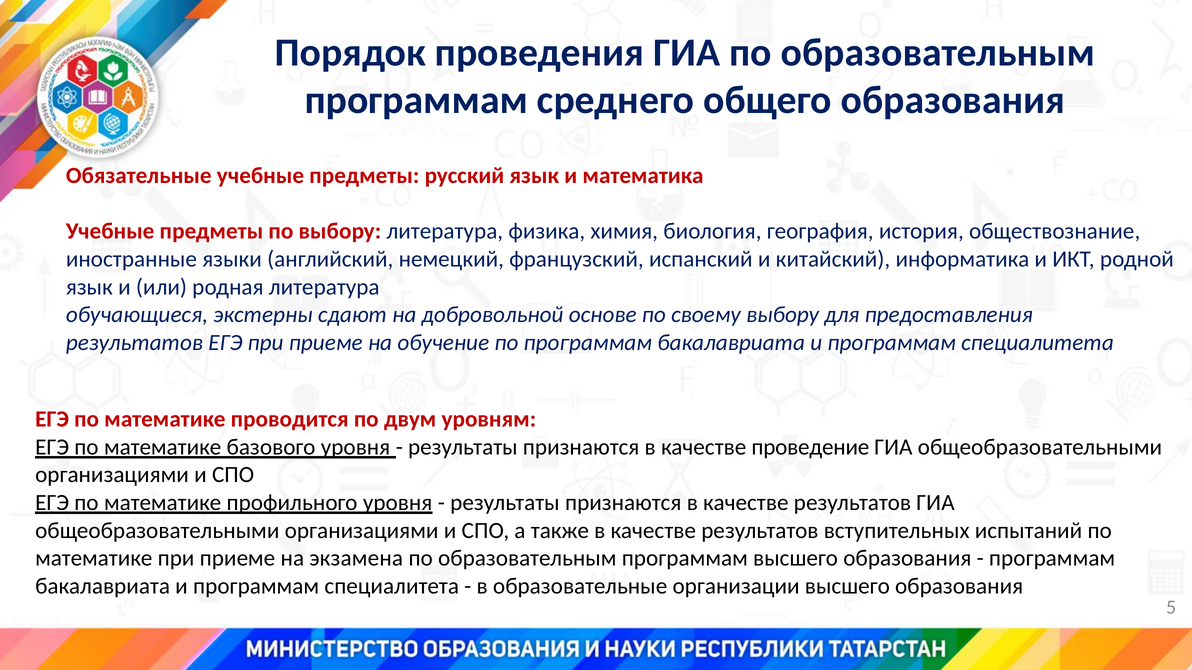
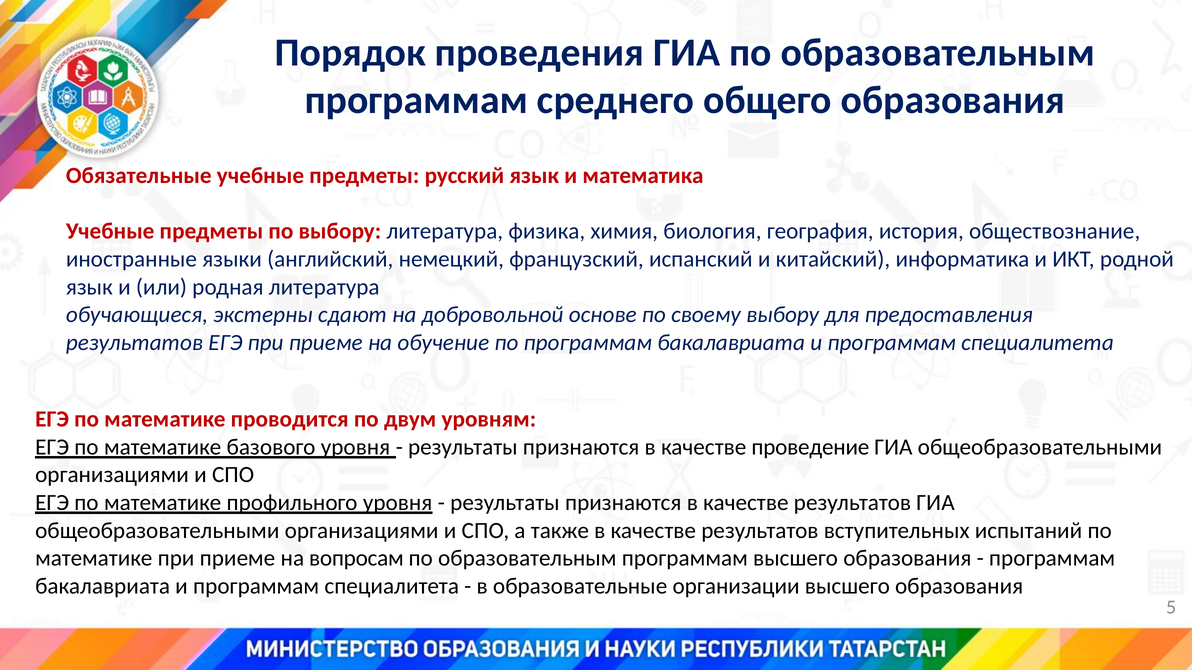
экзамена: экзамена -> вопросам (356, 559)
